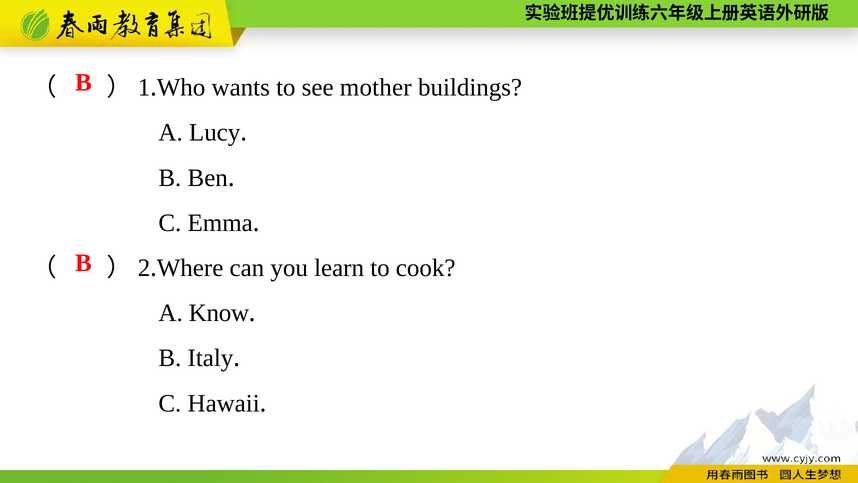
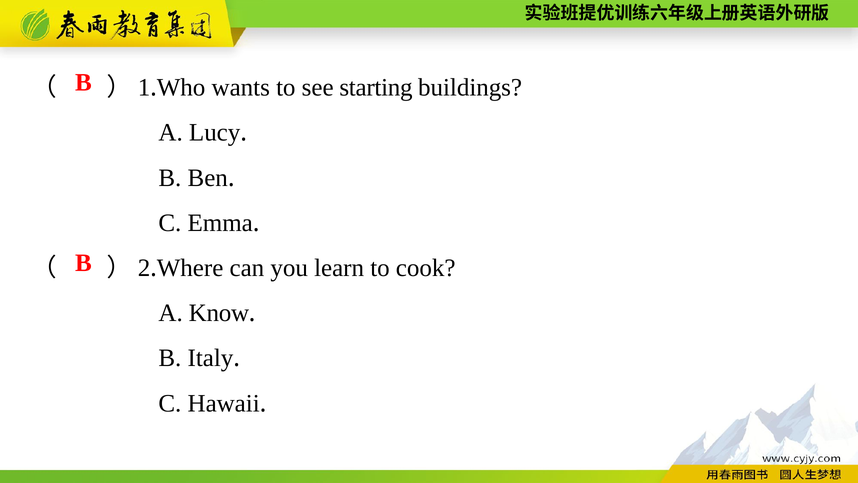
mother: mother -> starting (376, 88)
